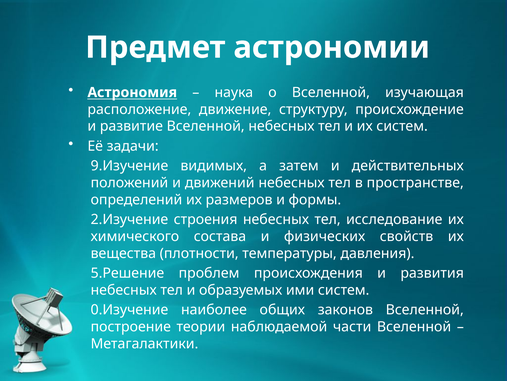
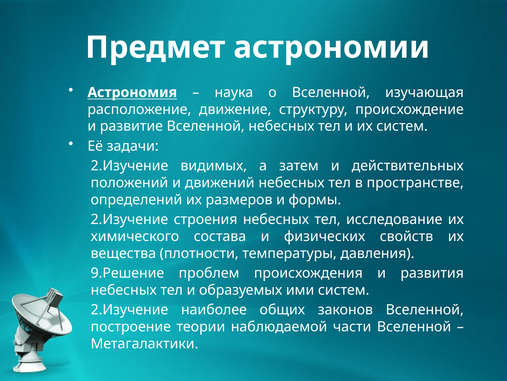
9.Изучение: 9.Изучение -> 2.Изучение (129, 166)
5.Решение: 5.Решение -> 9.Решение (127, 273)
0.Изучение: 0.Изучение -> 2.Изучение (129, 309)
